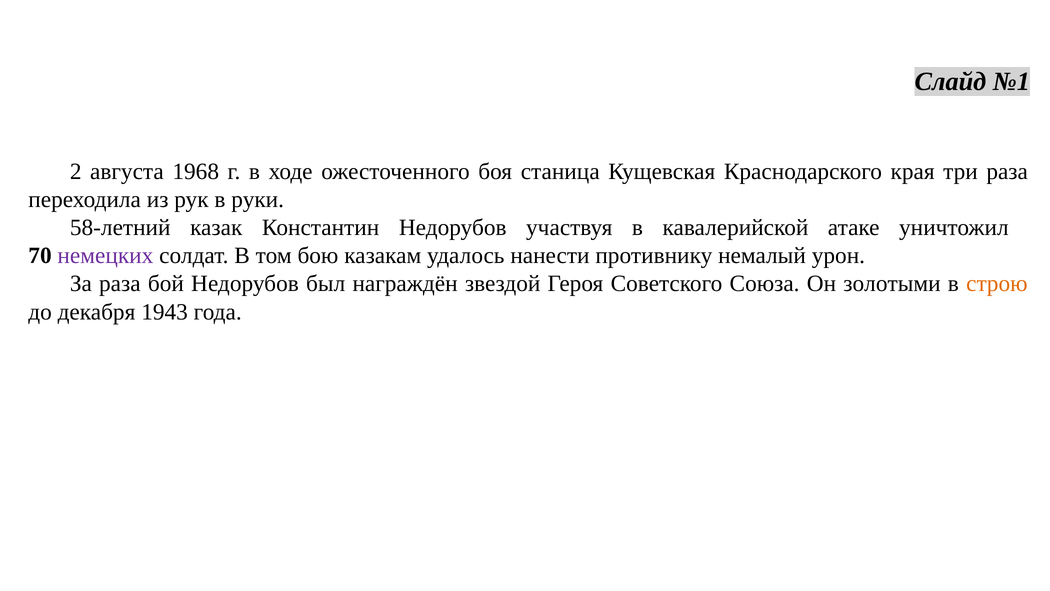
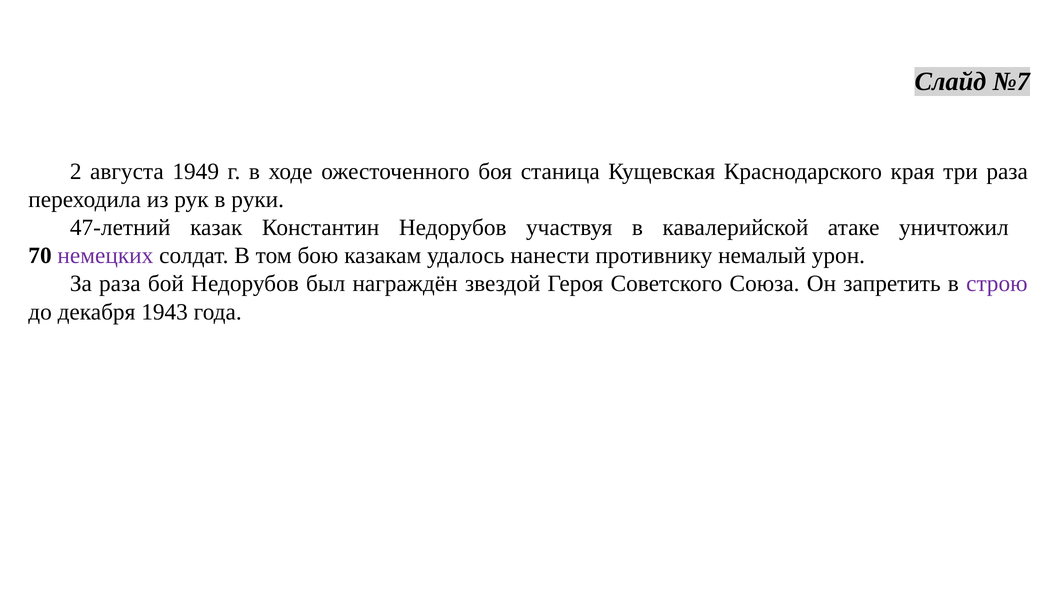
№1: №1 -> №7 (1011, 82)
1968: 1968 -> 1949 (196, 172)
58-летний: 58-летний -> 47-летний (120, 228)
золотыми: золотыми -> запретить (892, 284)
строю colour: orange -> purple (997, 284)
